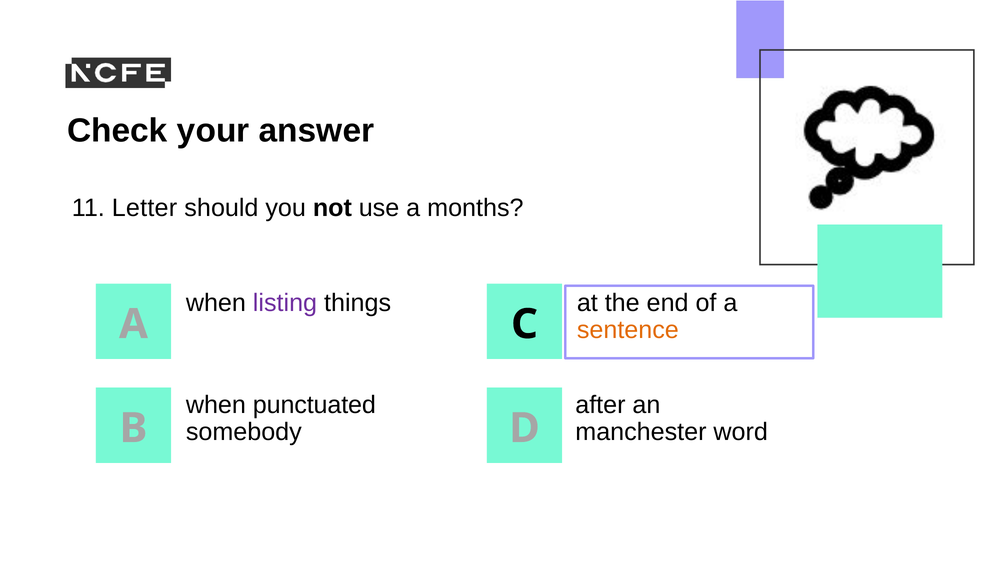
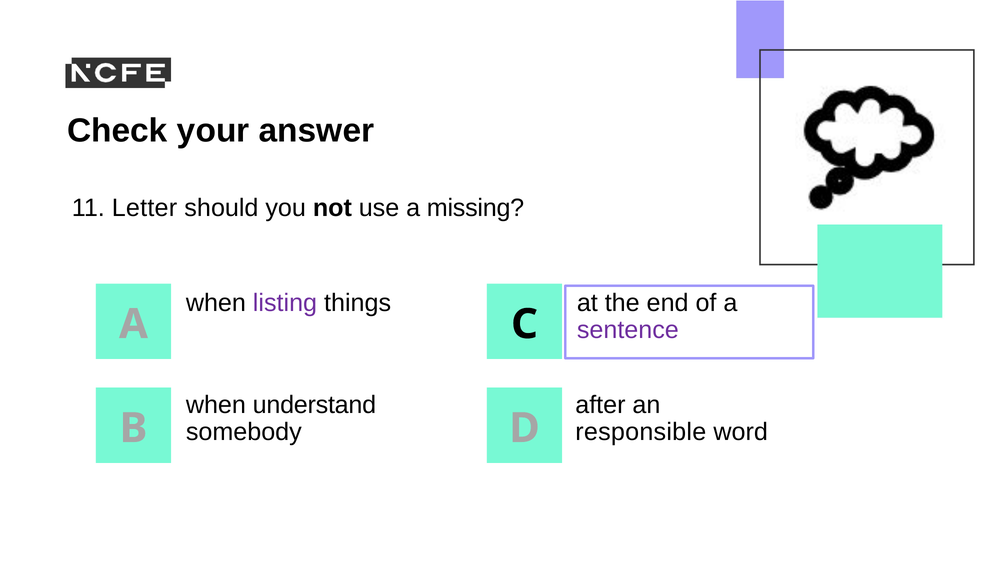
months: months -> missing (476, 208)
sentence colour: orange -> purple (628, 330)
punctuated: punctuated -> understand (314, 405)
manchester: manchester -> responsible (641, 432)
